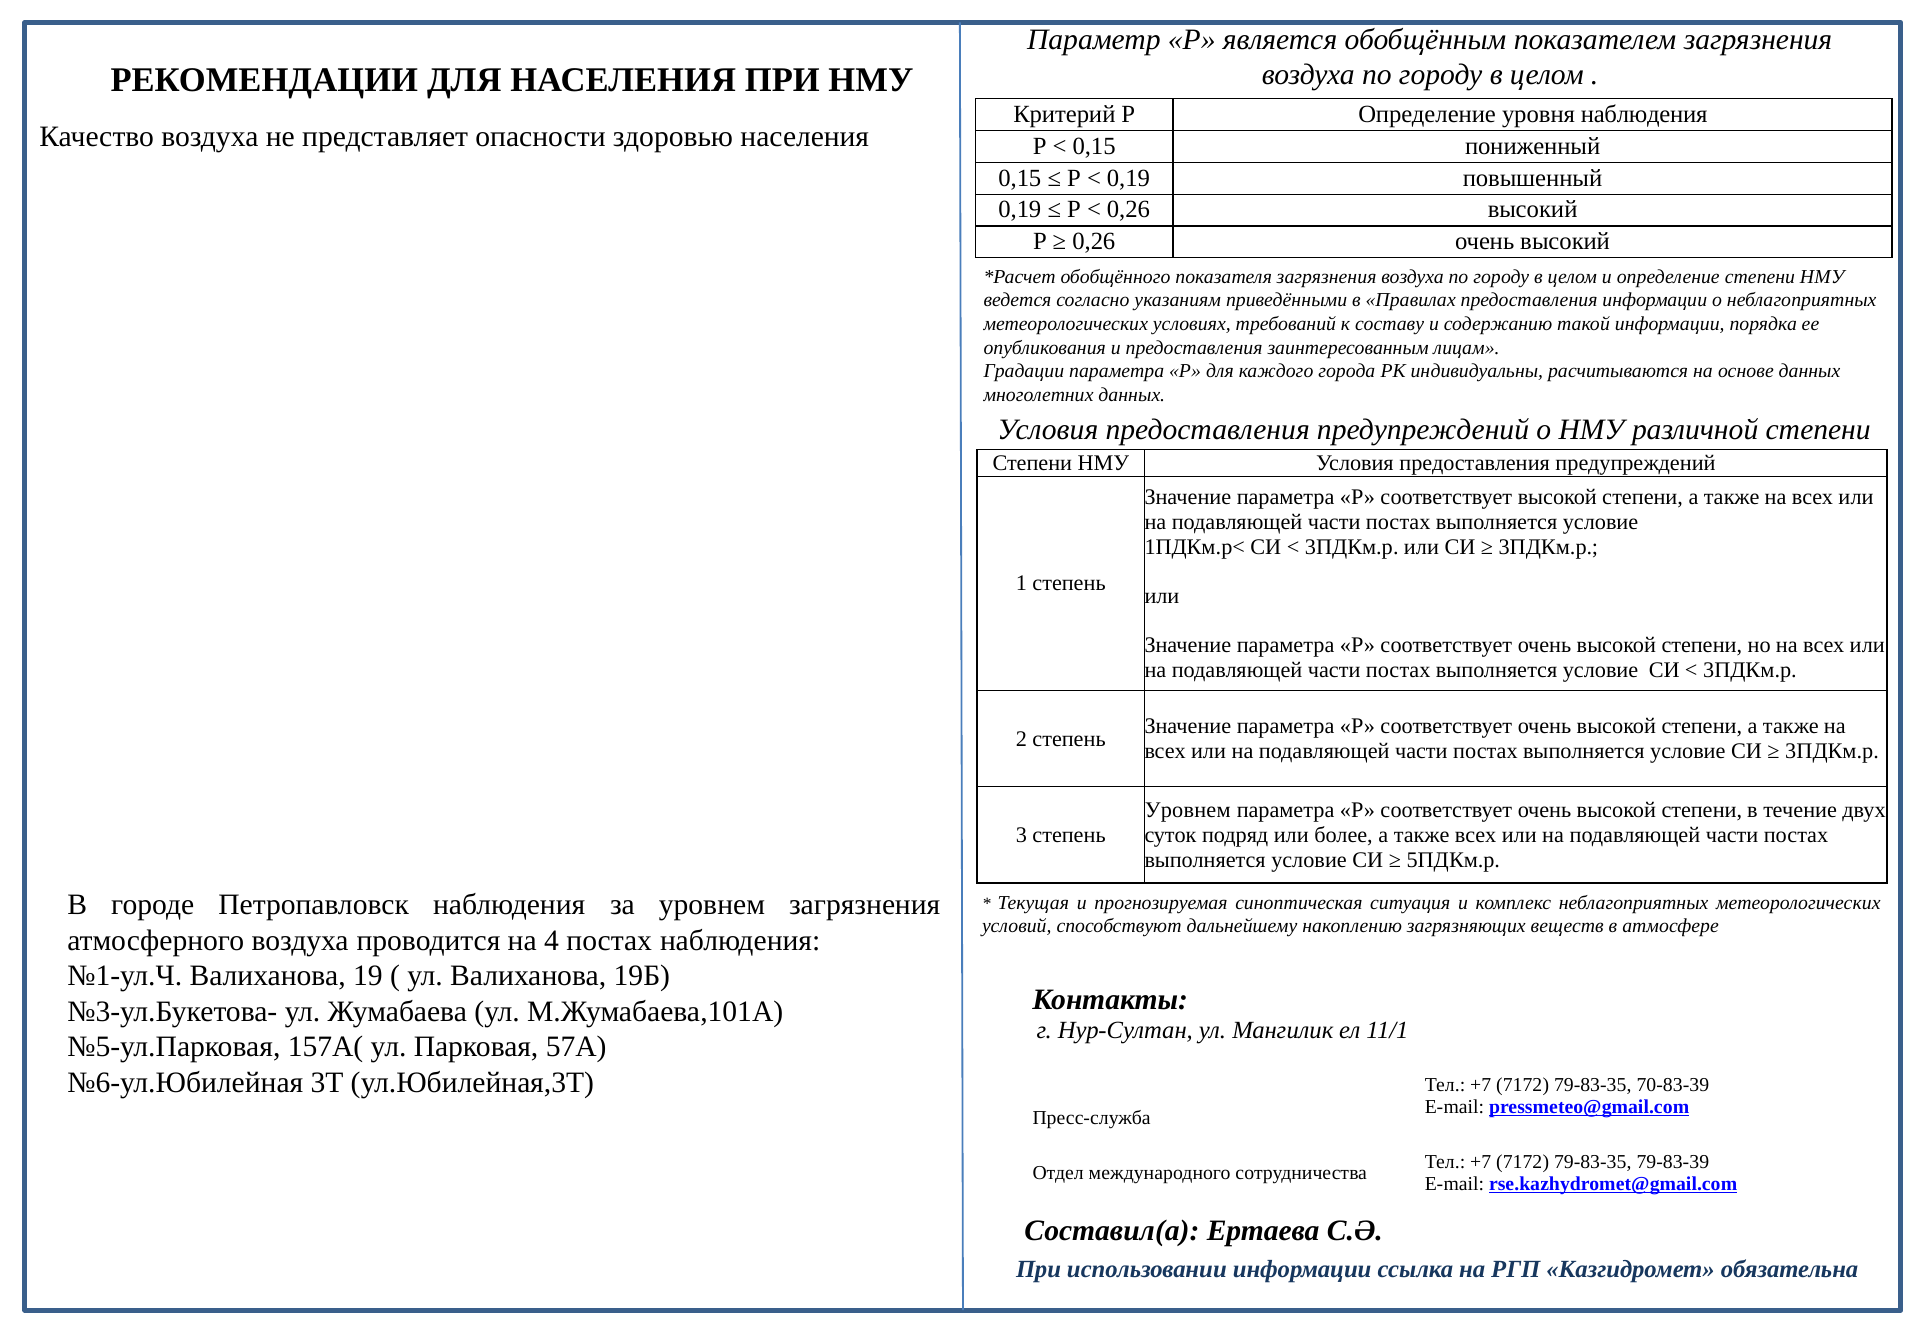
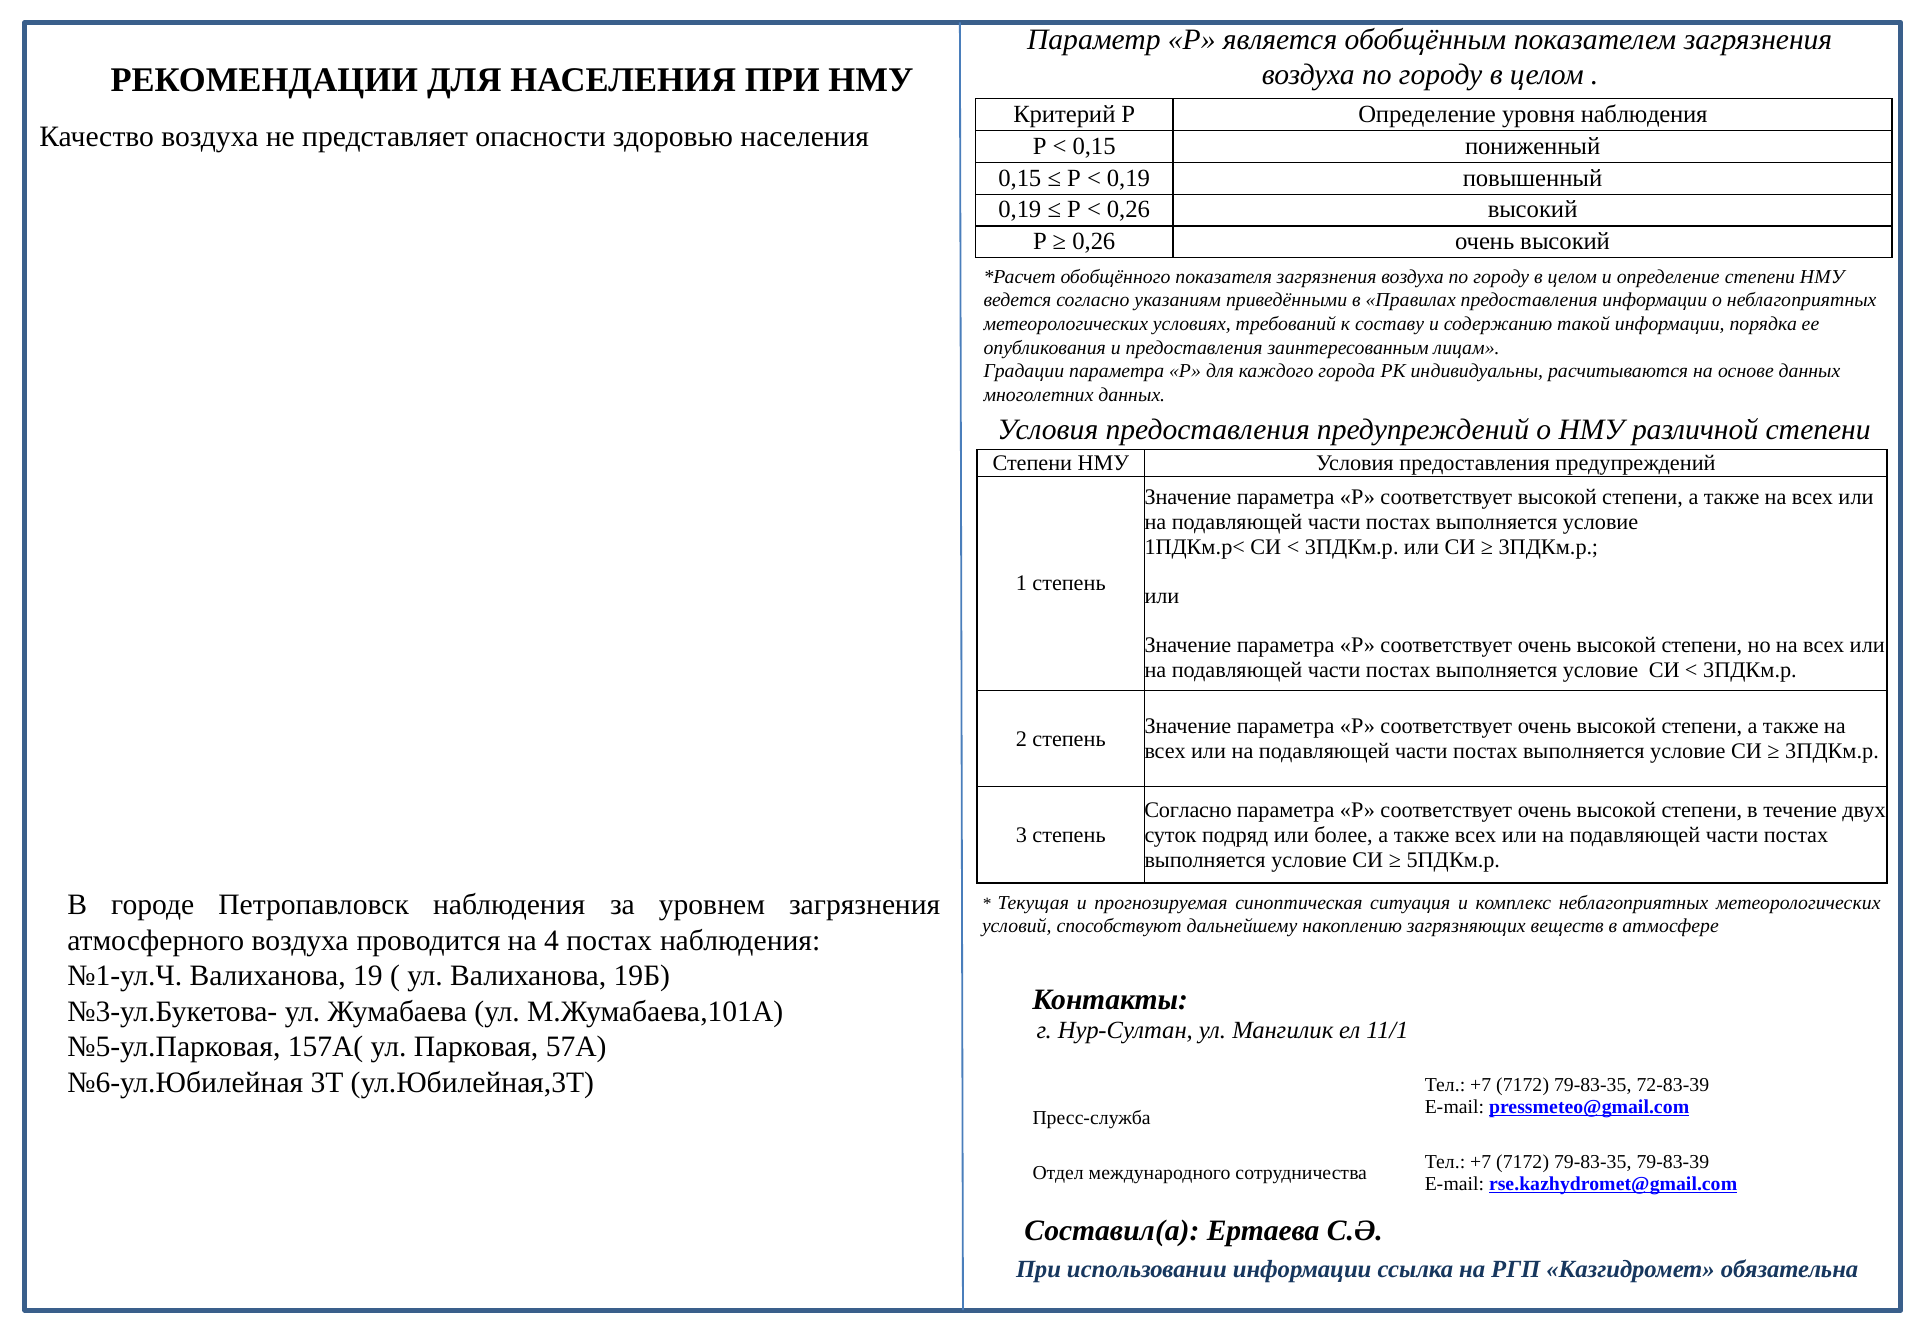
Уровнем: Уровнем -> Согласно (1188, 811)
70-83-39: 70-83-39 -> 72-83-39 (1673, 1086)
